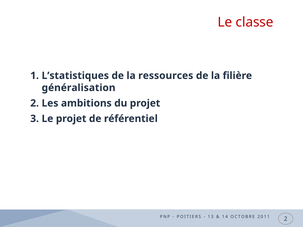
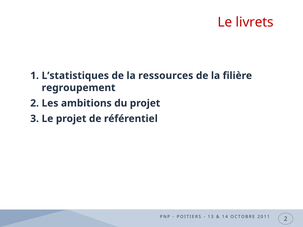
classe: classe -> livrets (255, 22)
généralisation: généralisation -> regroupement (79, 88)
